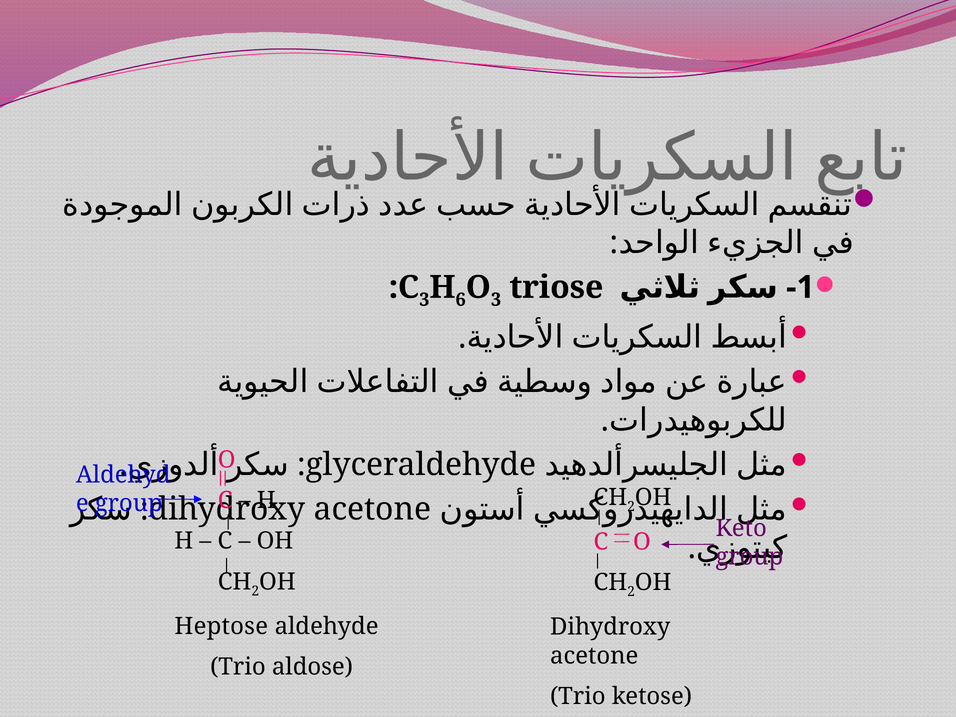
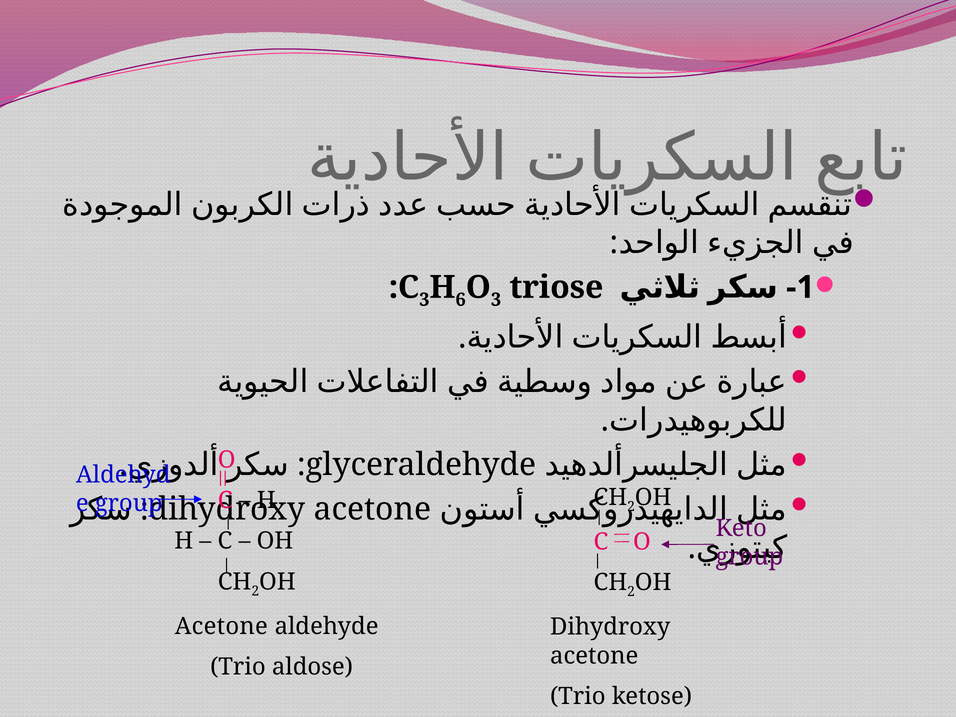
Heptose: Heptose -> Acetone (221, 626)
